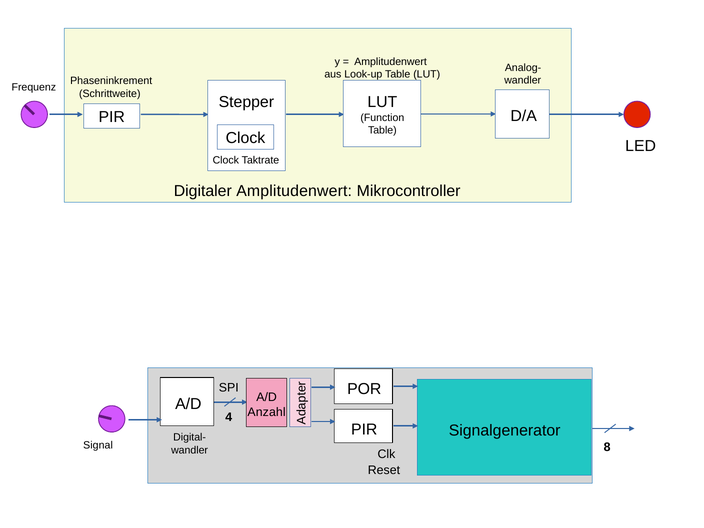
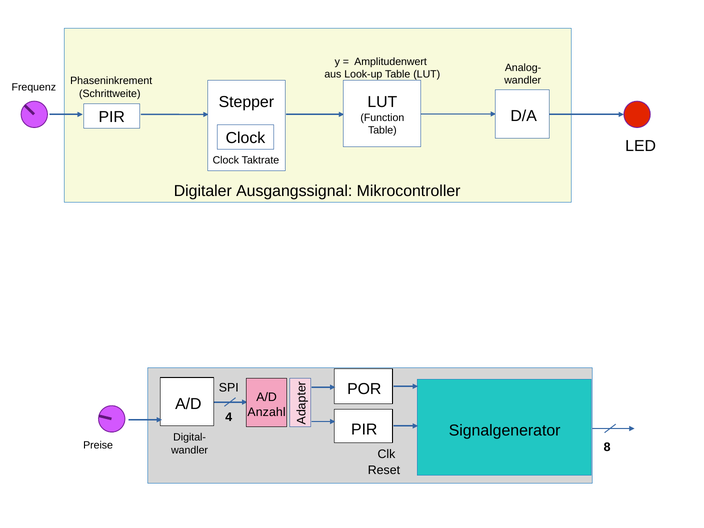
Digitaler Amplitudenwert: Amplitudenwert -> Ausgangssignal (294, 191)
Signal: Signal -> Preise (98, 445)
